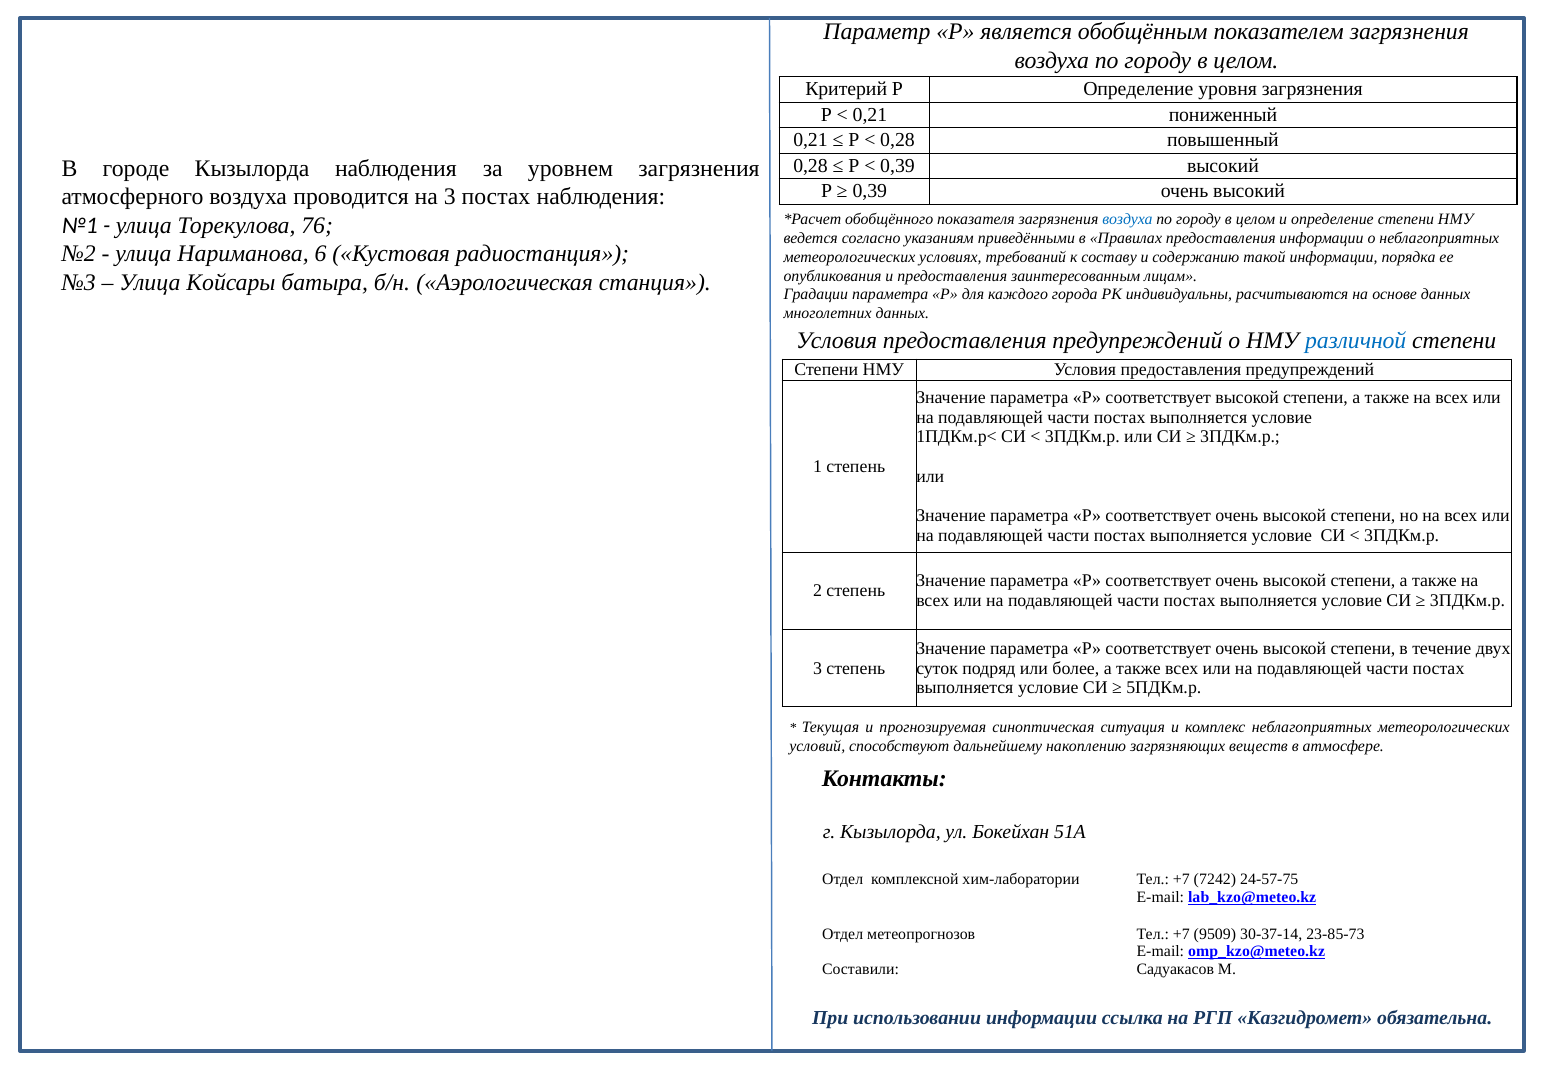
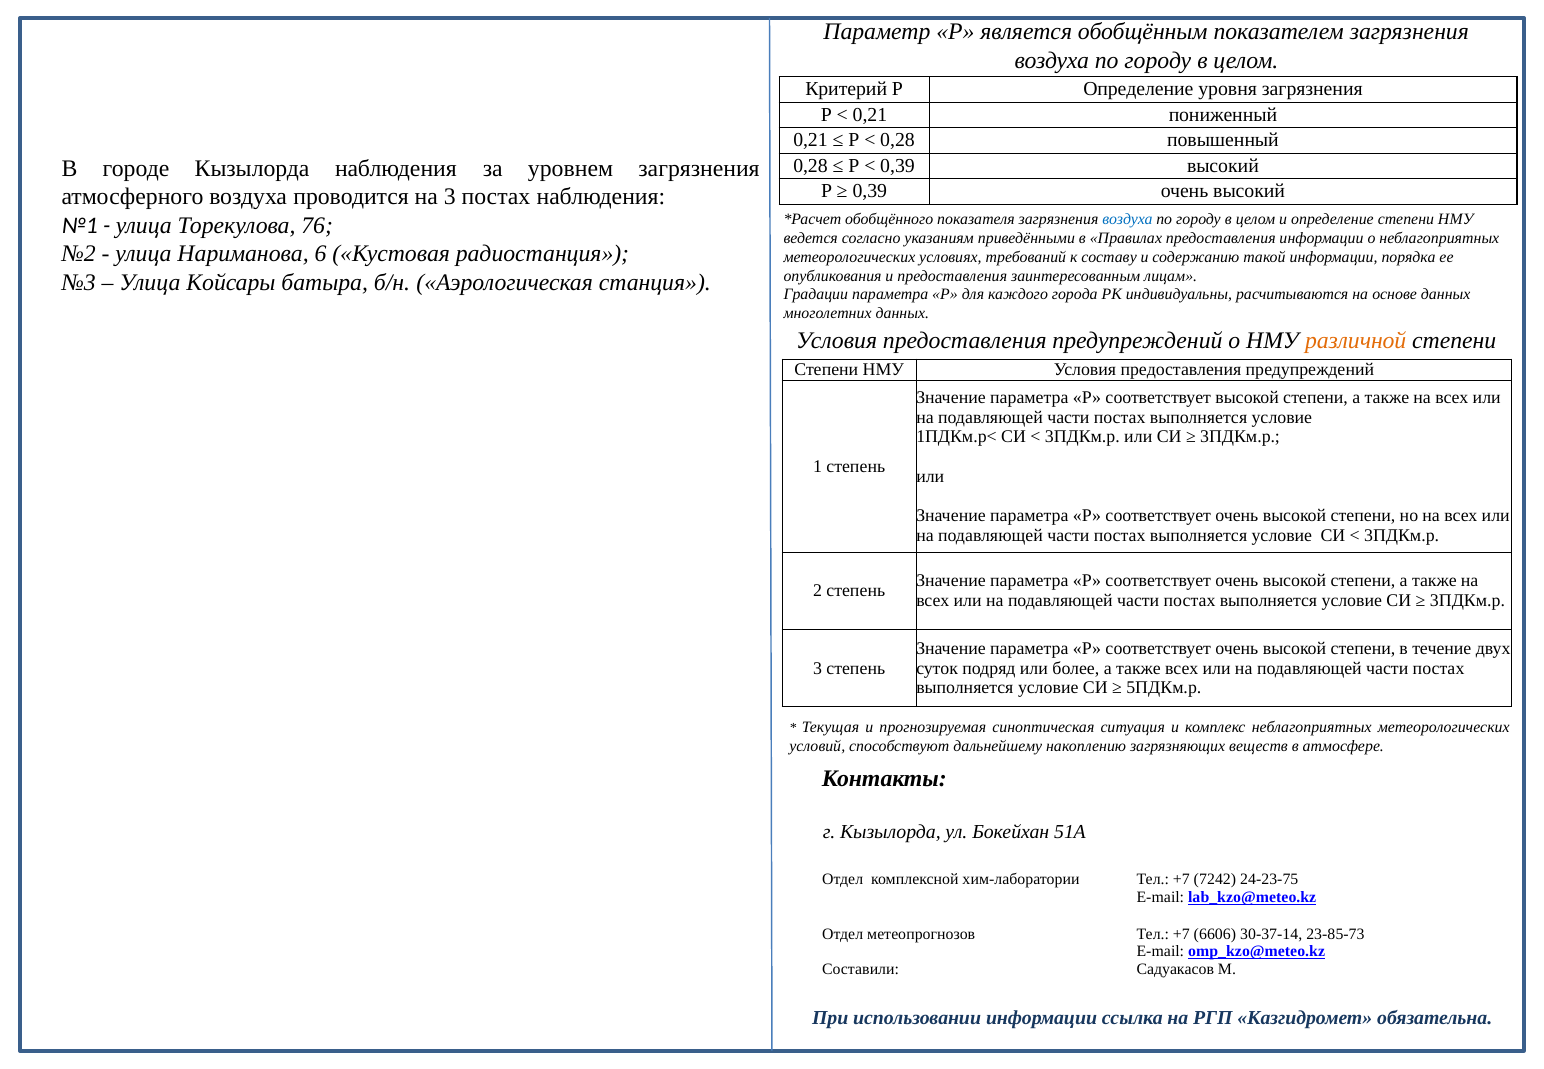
различной colour: blue -> orange (1356, 341)
24-57-75: 24-57-75 -> 24-23-75 (1269, 879)
9509: 9509 -> 6606 (1215, 934)
